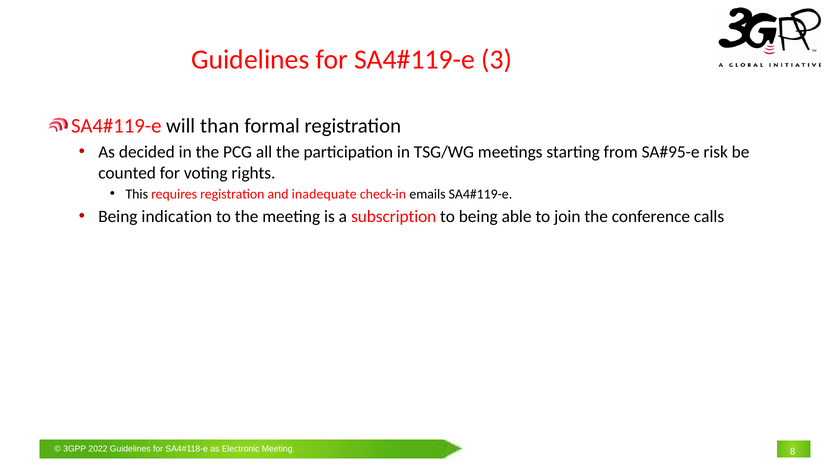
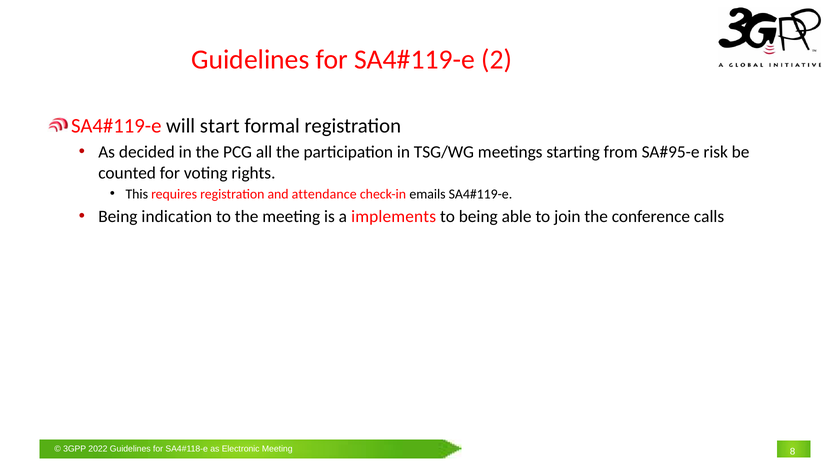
3: 3 -> 2 (497, 60)
than: than -> start (220, 126)
inadequate: inadequate -> attendance (324, 194)
subscription: subscription -> implements (394, 216)
